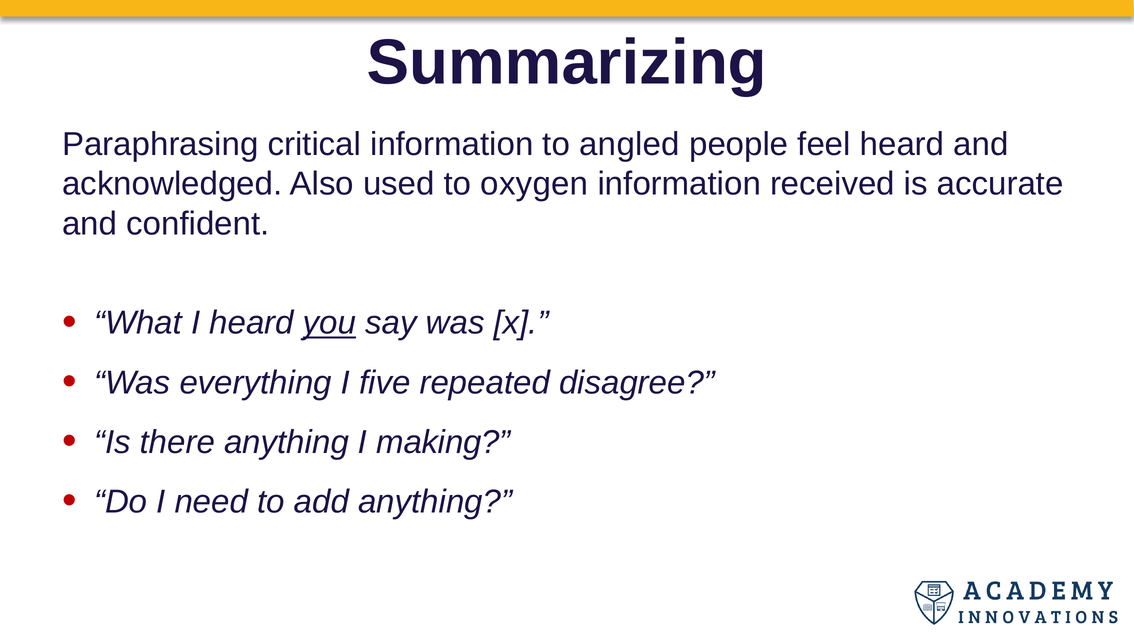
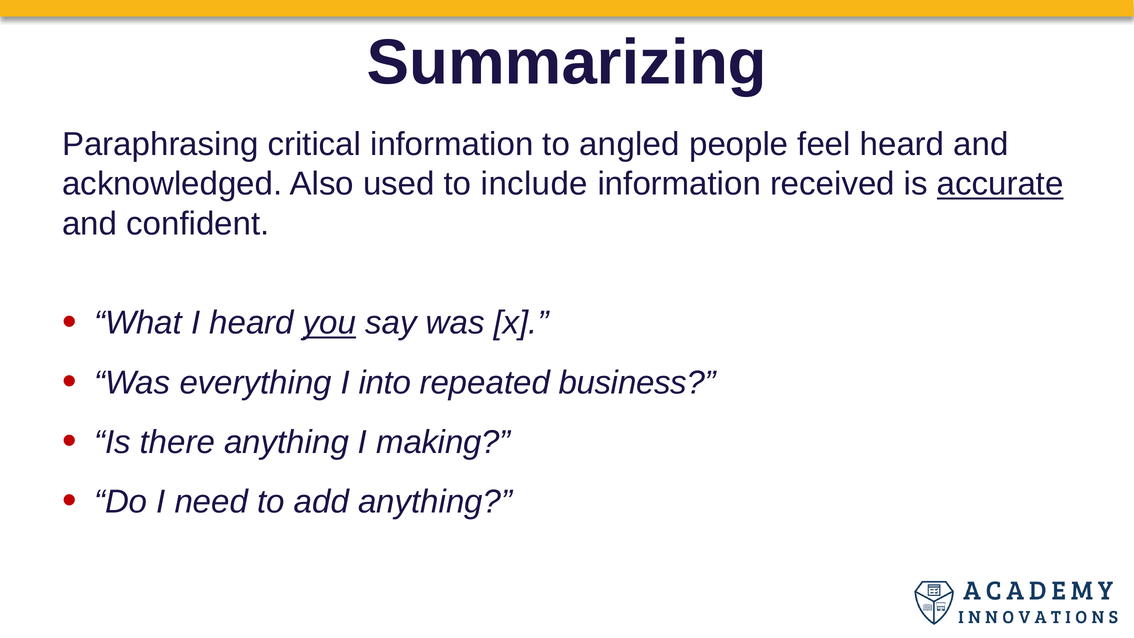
oxygen: oxygen -> include (534, 184)
accurate underline: none -> present (1000, 184)
five: five -> into (385, 383)
disagree: disagree -> business (637, 383)
